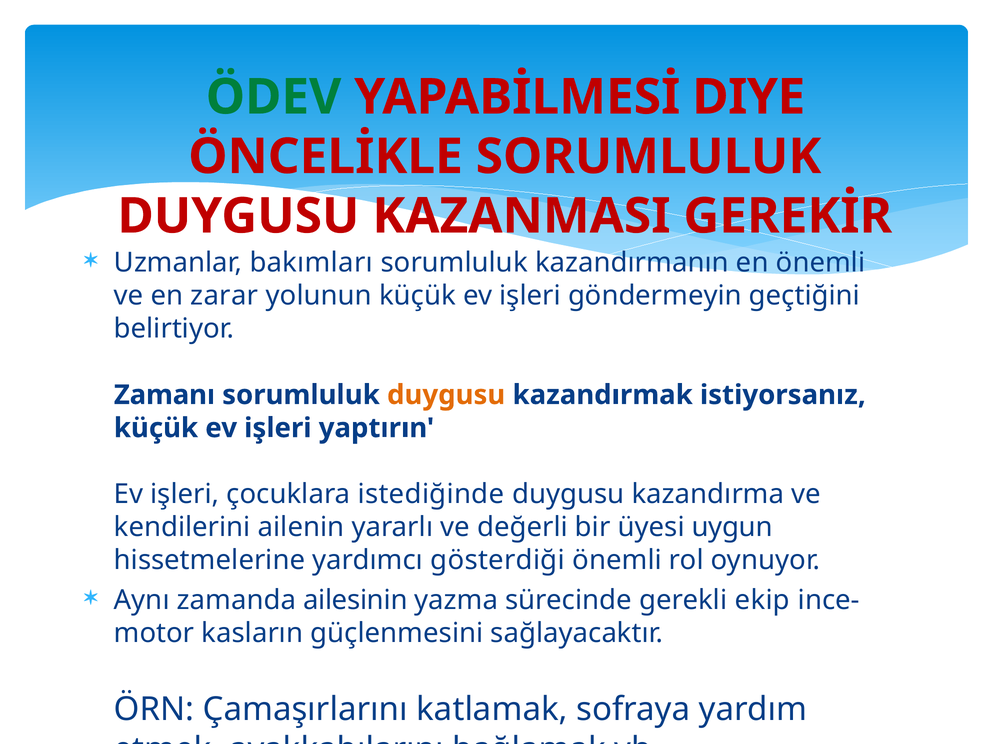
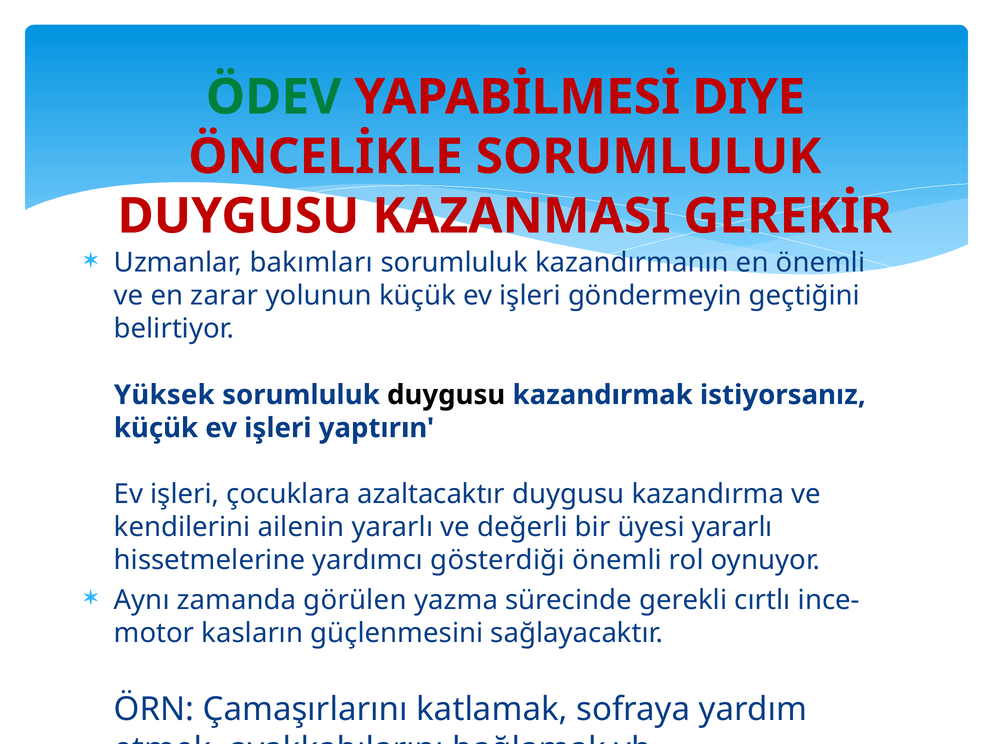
Zamanı: Zamanı -> Yüksek (164, 395)
duygusu colour: orange -> black (446, 395)
istediğinde: istediğinde -> azaltacaktır (431, 494)
üyesi uygun: uygun -> yararlı (732, 527)
ailesinin: ailesinin -> görülen (355, 600)
ekip: ekip -> cırtlı (762, 600)
